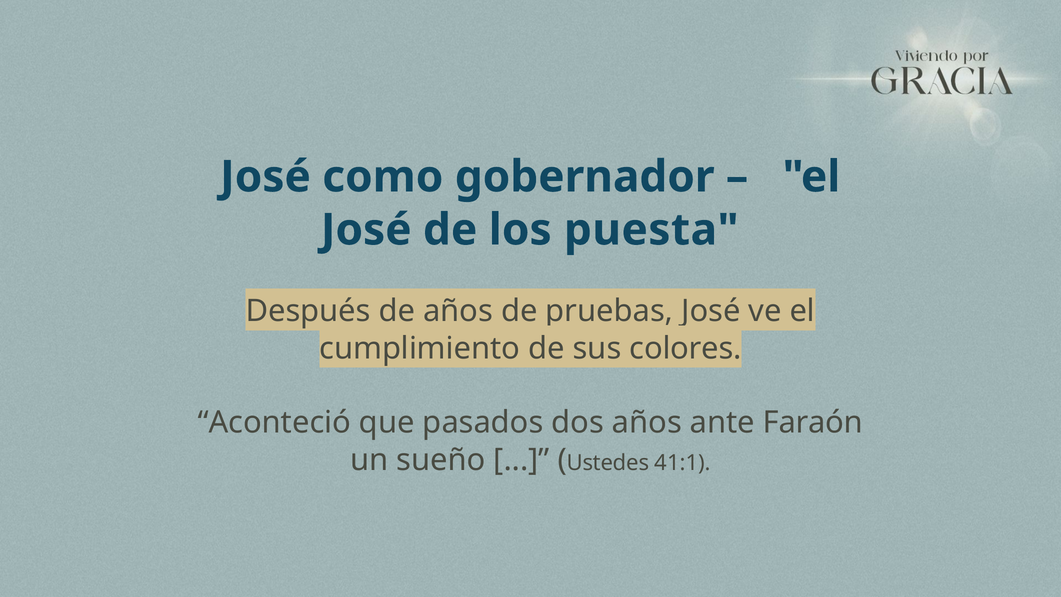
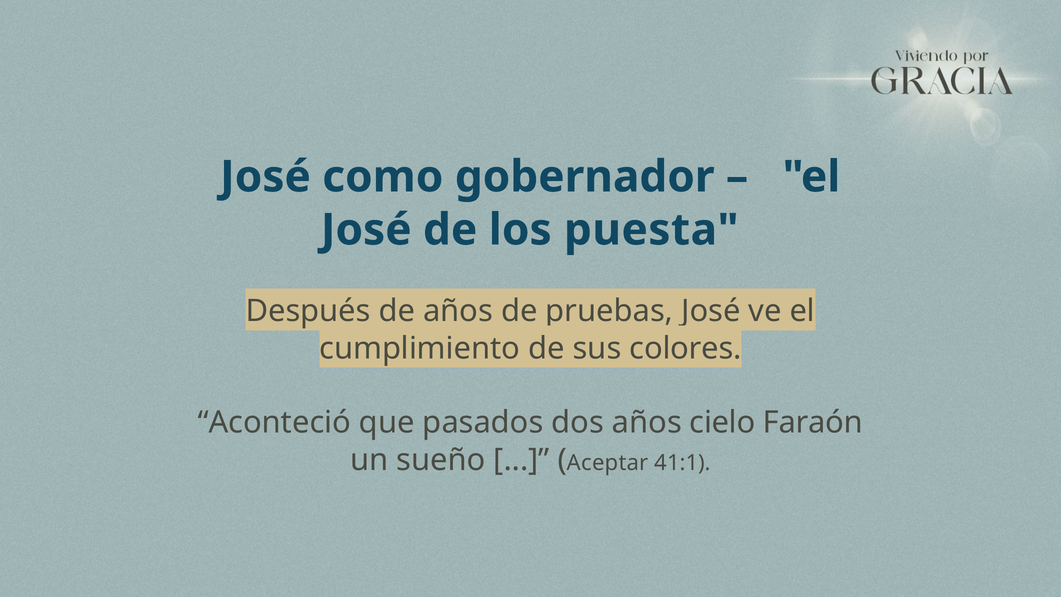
ante: ante -> cielo (722, 423)
Ustedes: Ustedes -> Aceptar (608, 463)
